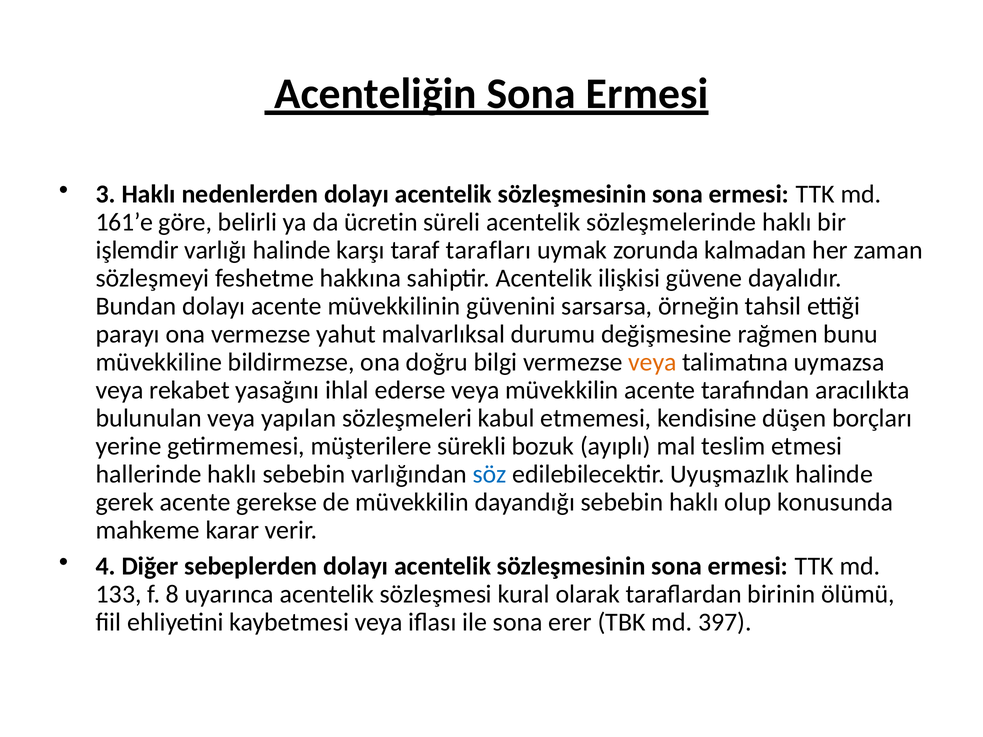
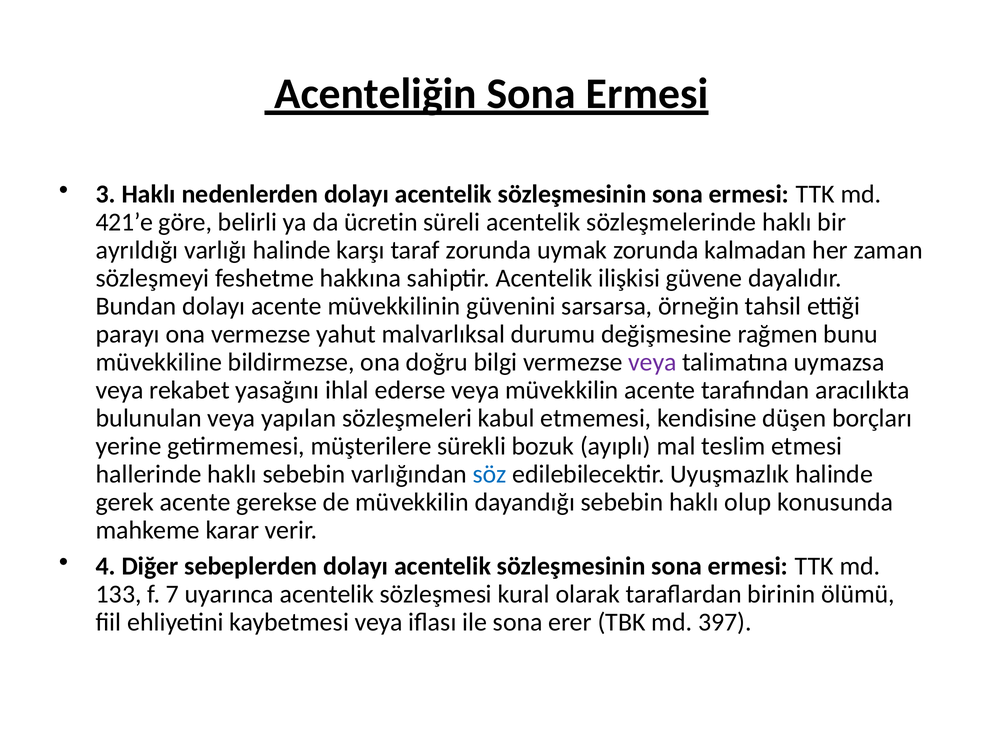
161’e: 161’e -> 421’e (124, 222)
işlemdir: işlemdir -> ayrıldığı (137, 250)
taraf tarafları: tarafları -> zorunda (489, 250)
veya colour: orange -> purple (652, 362)
8: 8 -> 7 (172, 594)
